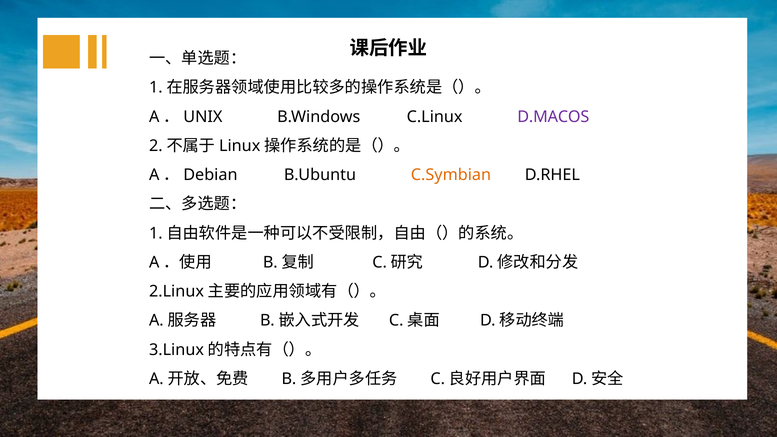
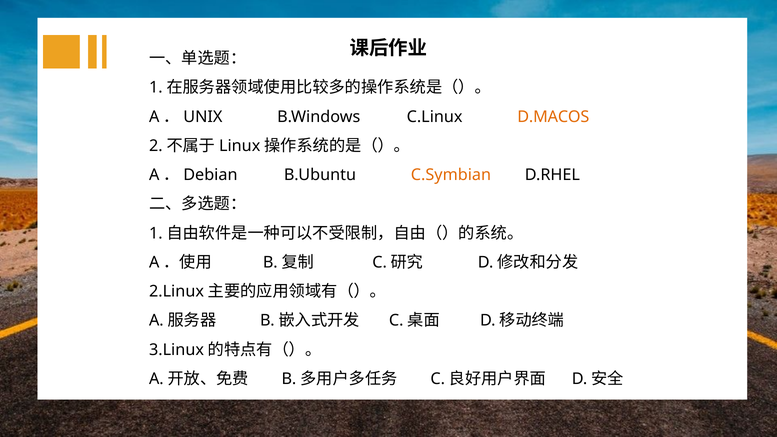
D.MACOS colour: purple -> orange (553, 117)
